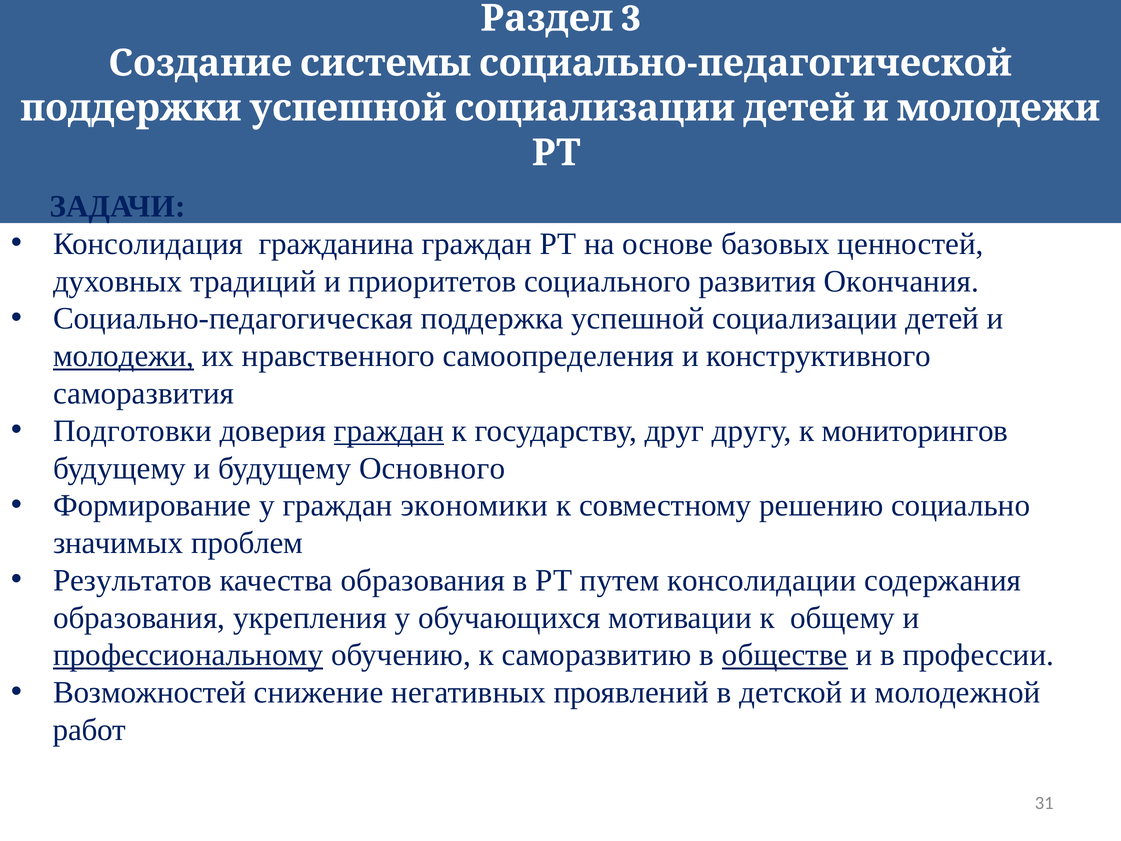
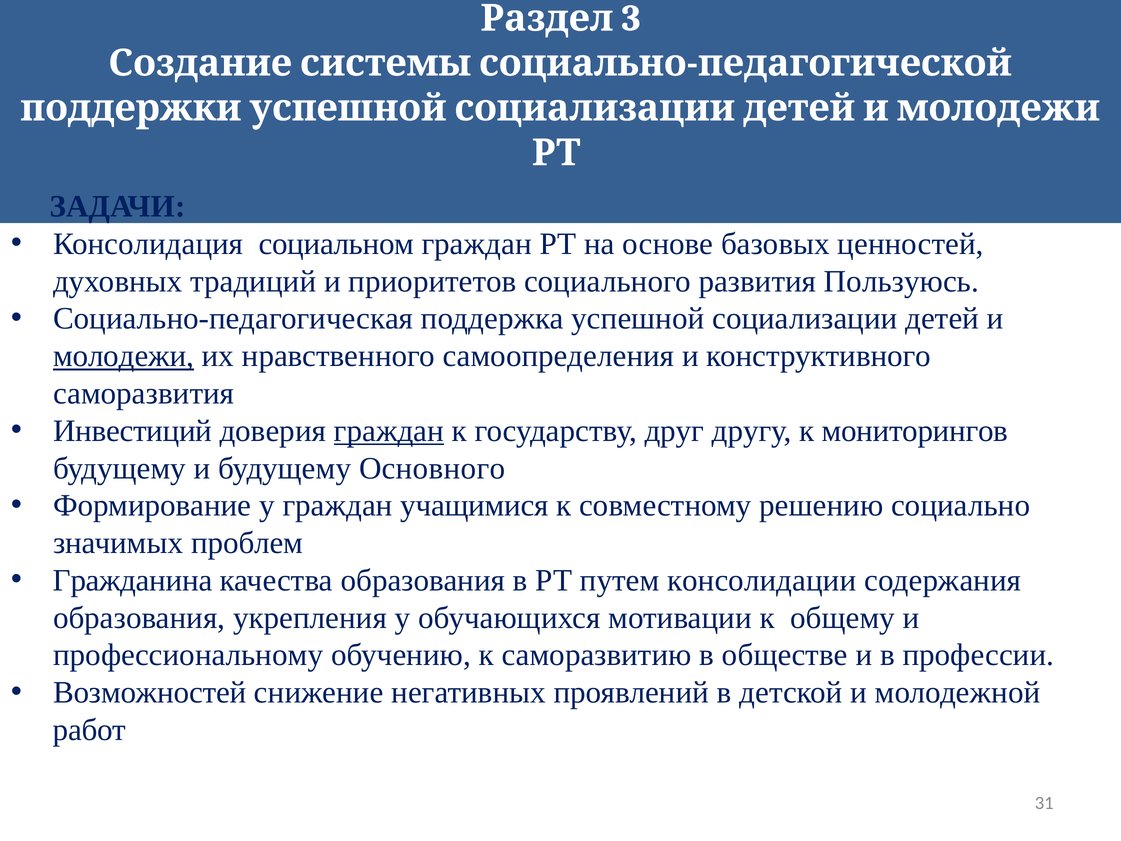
гражданина: гражданина -> социальном (336, 244)
Окончания: Окончания -> Пользуюсь (901, 281)
Подготовки: Подготовки -> Инвестиций (133, 431)
экономики: экономики -> учащимися (475, 505)
Результатов: Результатов -> Гражданина (133, 580)
профессиональному underline: present -> none (188, 655)
обществе underline: present -> none (785, 655)
